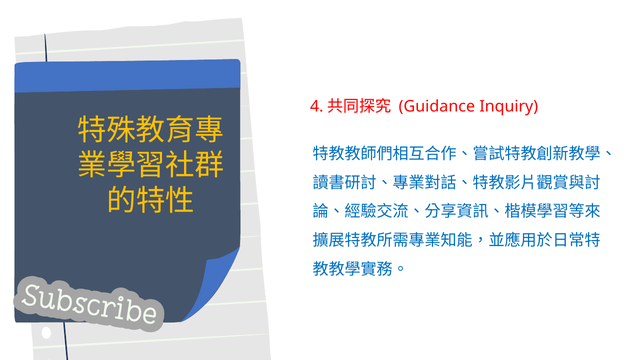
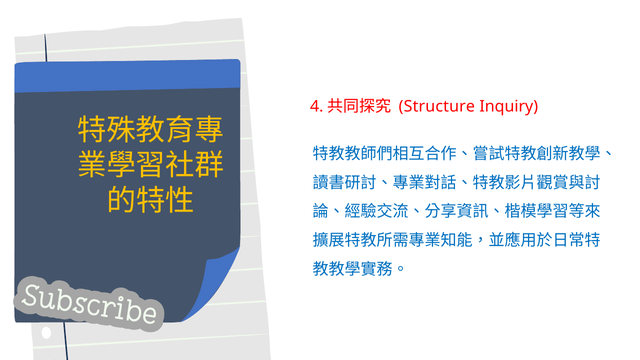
Guidance: Guidance -> Structure (437, 106)
